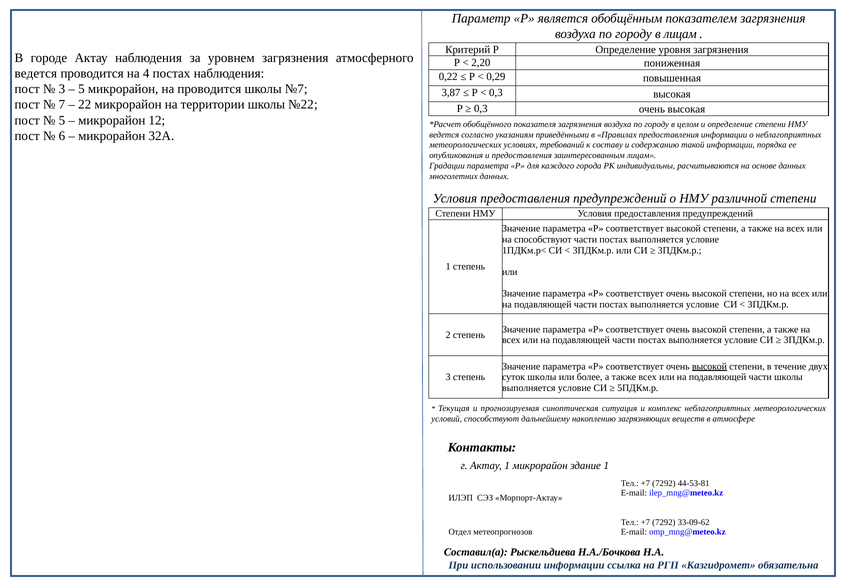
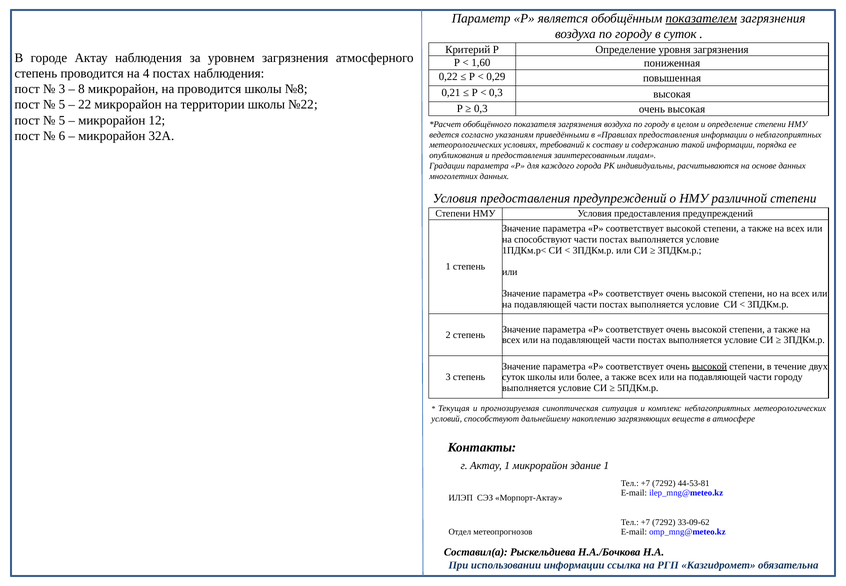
показателем underline: none -> present (701, 18)
в лицам: лицам -> суток (680, 34)
2,20: 2,20 -> 1,60 (481, 63)
ведется: ведется -> степень (36, 73)
5: 5 -> 8 (81, 89)
№7: №7 -> №8 (296, 89)
3,87: 3,87 -> 0,21 (451, 93)
7: 7 -> 5 (62, 105)
части школы: школы -> городу (788, 377)
